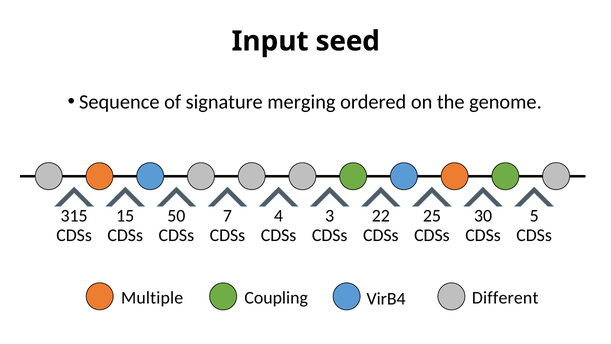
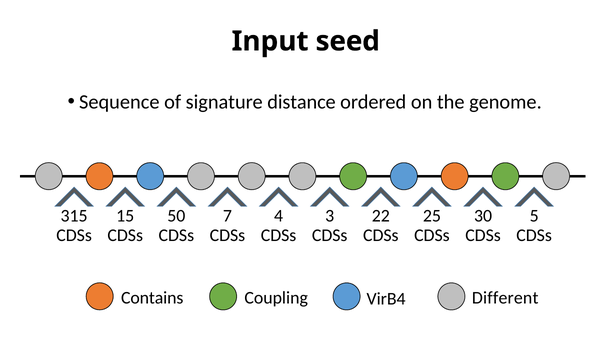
merging: merging -> distance (302, 102)
Multiple: Multiple -> Contains (152, 298)
